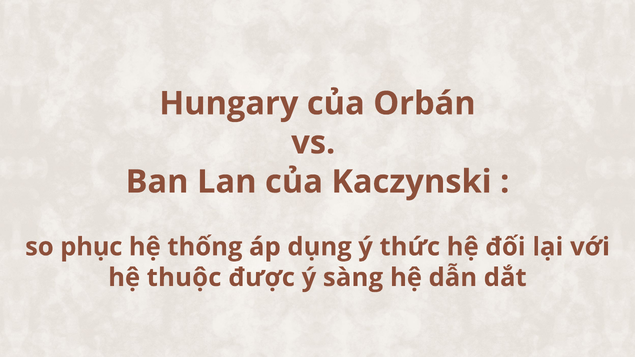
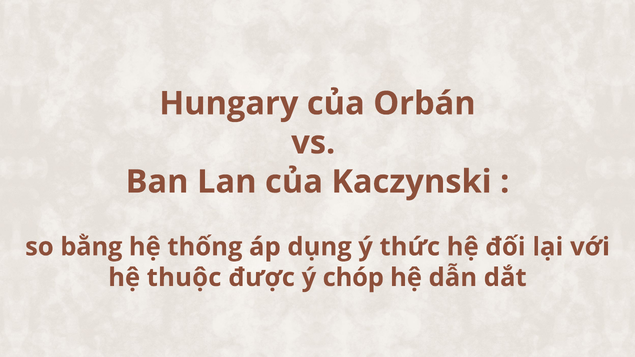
phục: phục -> bằng (91, 247)
sàng: sàng -> chóp (353, 278)
